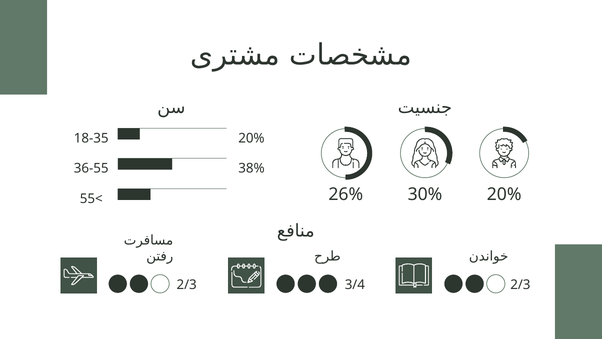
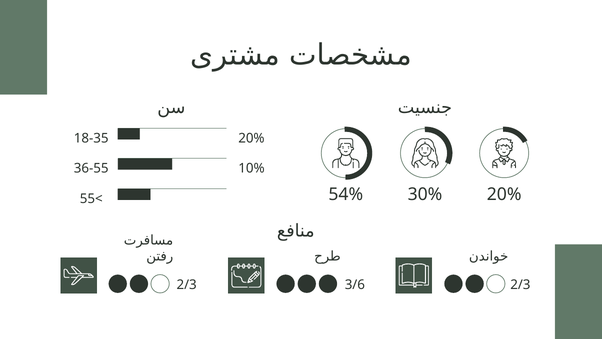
38%: 38% -> 10% (251, 168)
26%: 26% -> 54% (346, 194)
3/4: 3/4 -> 3/6 (355, 284)
